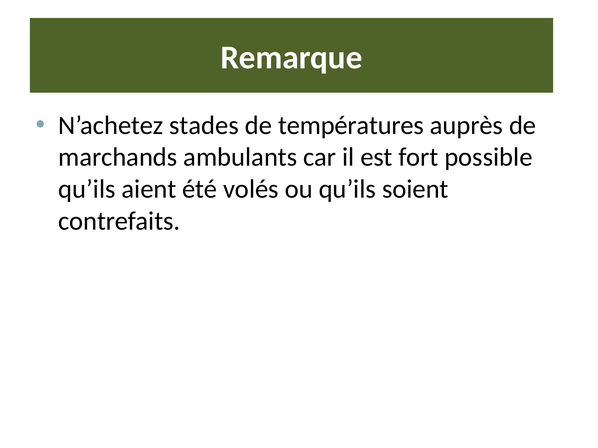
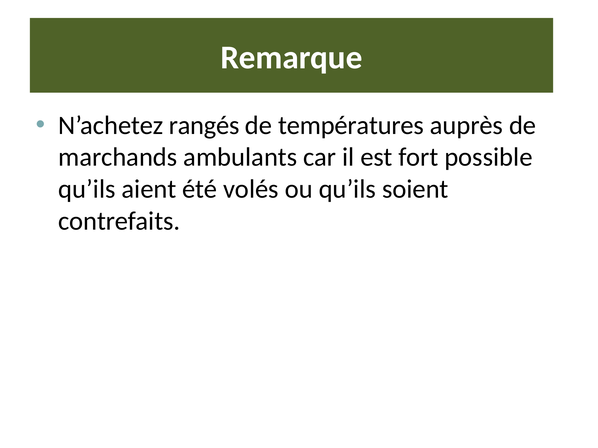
stades: stades -> rangés (204, 125)
